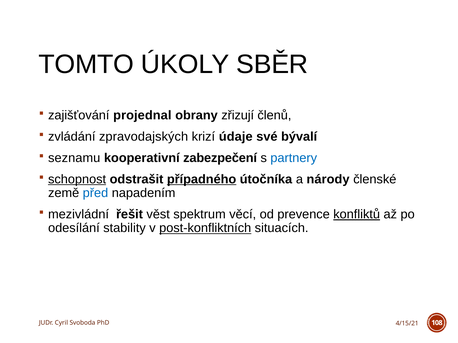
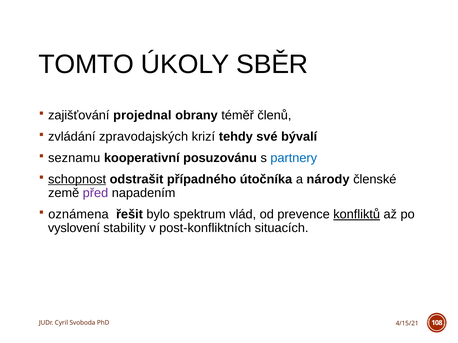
zřizují: zřizují -> téměř (238, 115)
údaje: údaje -> tehdy (236, 137)
zabezpečení: zabezpečení -> posuzovánu (220, 158)
případného underline: present -> none (202, 180)
před colour: blue -> purple (95, 193)
mezivládní: mezivládní -> oznámena (78, 215)
věst: věst -> bylo (158, 215)
věcí: věcí -> vlád (243, 215)
odesílání: odesílání -> vyslovení (74, 228)
post-konfliktních underline: present -> none (205, 228)
